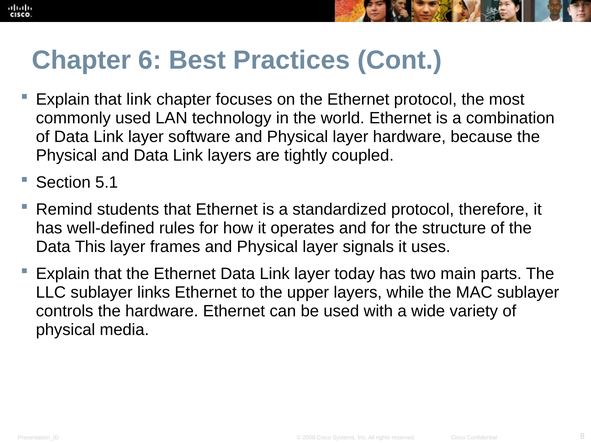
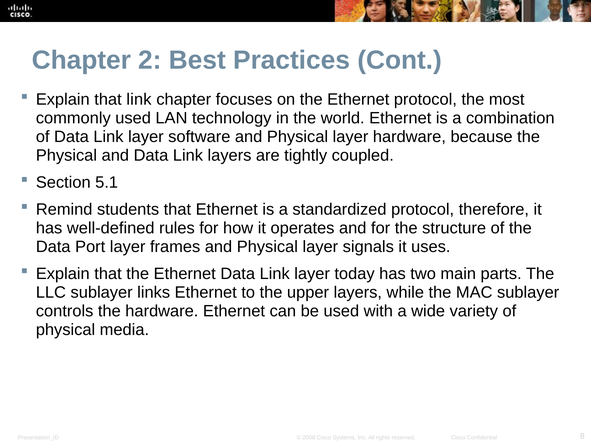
6: 6 -> 2 (150, 60)
This: This -> Port (90, 247)
